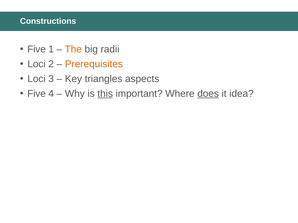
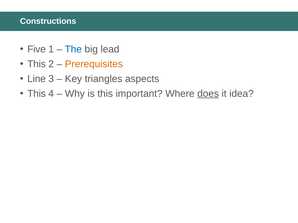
The colour: orange -> blue (73, 49)
radii: radii -> lead (110, 49)
Loci: Loci -> This (37, 64)
Loci: Loci -> Line (37, 79)
Five: Five -> This (37, 94)
this underline: present -> none (105, 94)
